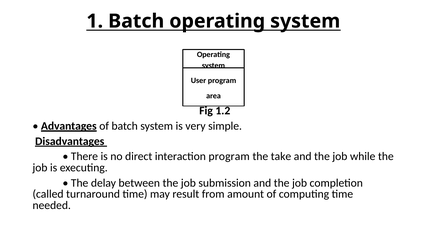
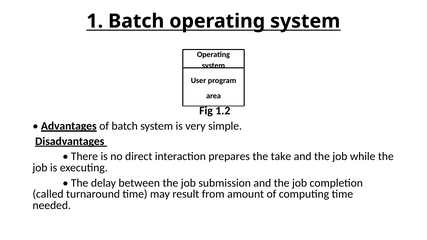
interaction program: program -> prepares (229, 157)
